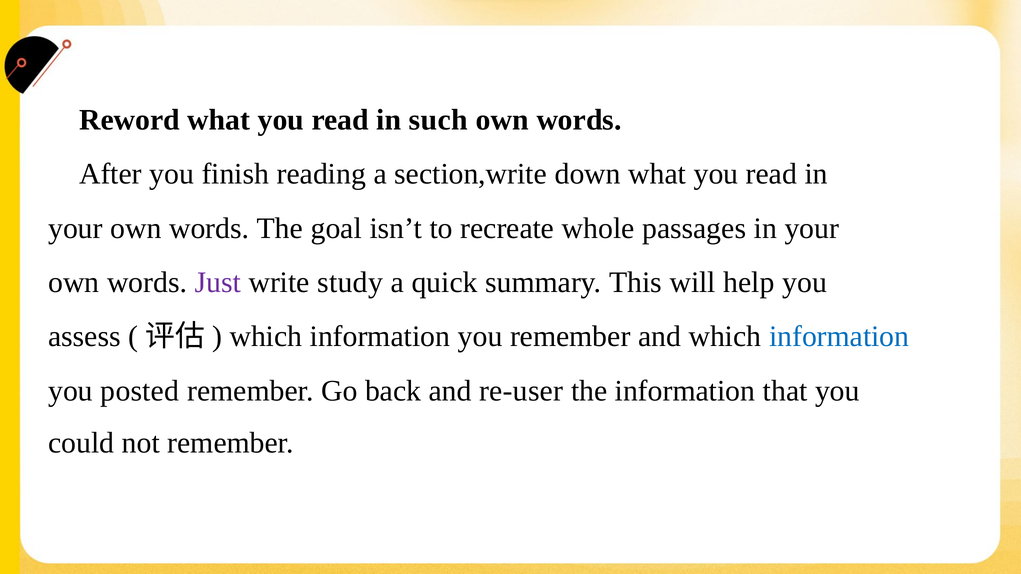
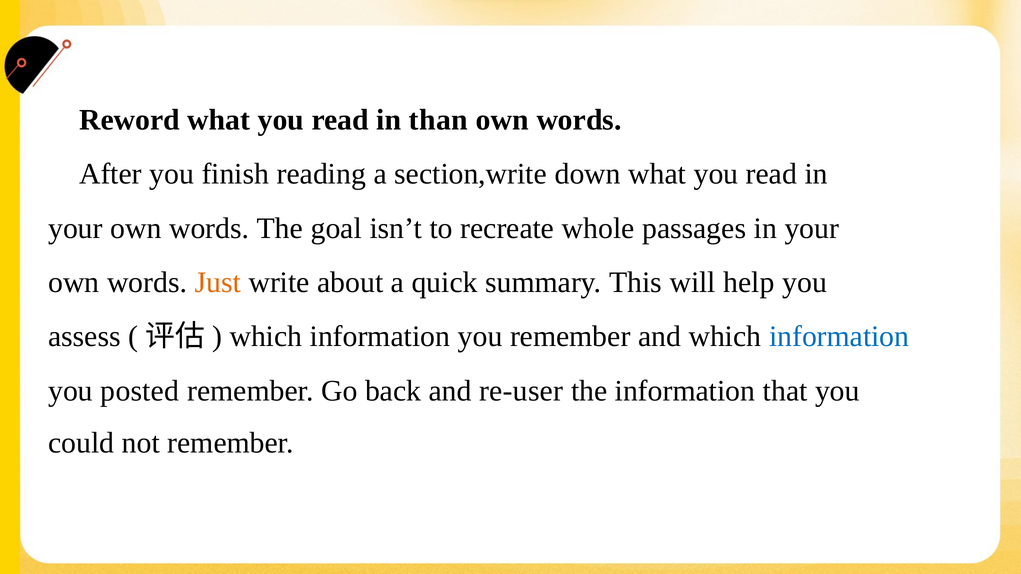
such: such -> than (438, 120)
Just colour: purple -> orange (218, 283)
study: study -> about (350, 283)
